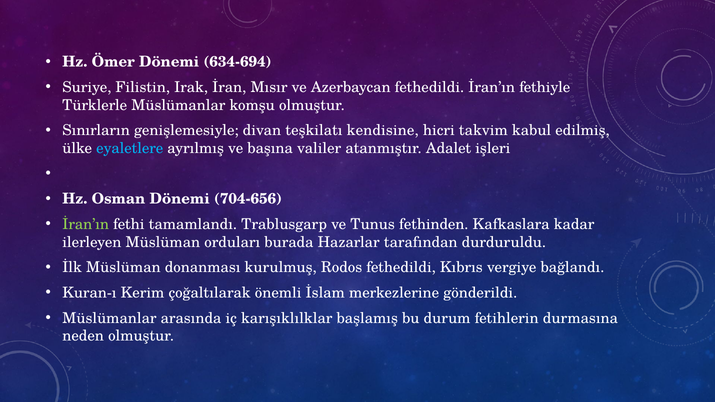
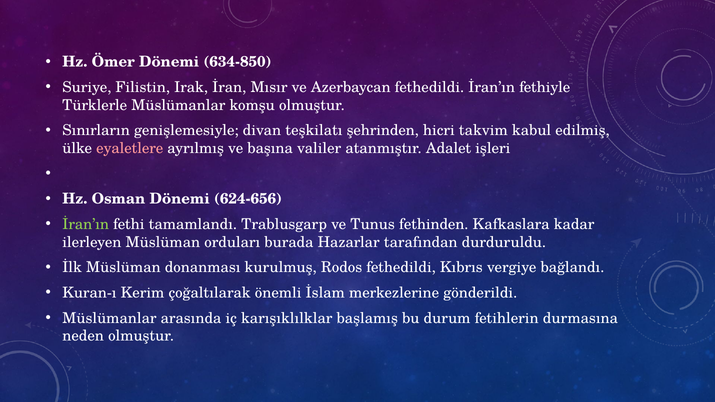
634-694: 634-694 -> 634-850 (238, 62)
kendisine: kendisine -> şehrinden (383, 131)
eyaletlere colour: light blue -> pink (130, 148)
704-656: 704-656 -> 624-656 (248, 199)
